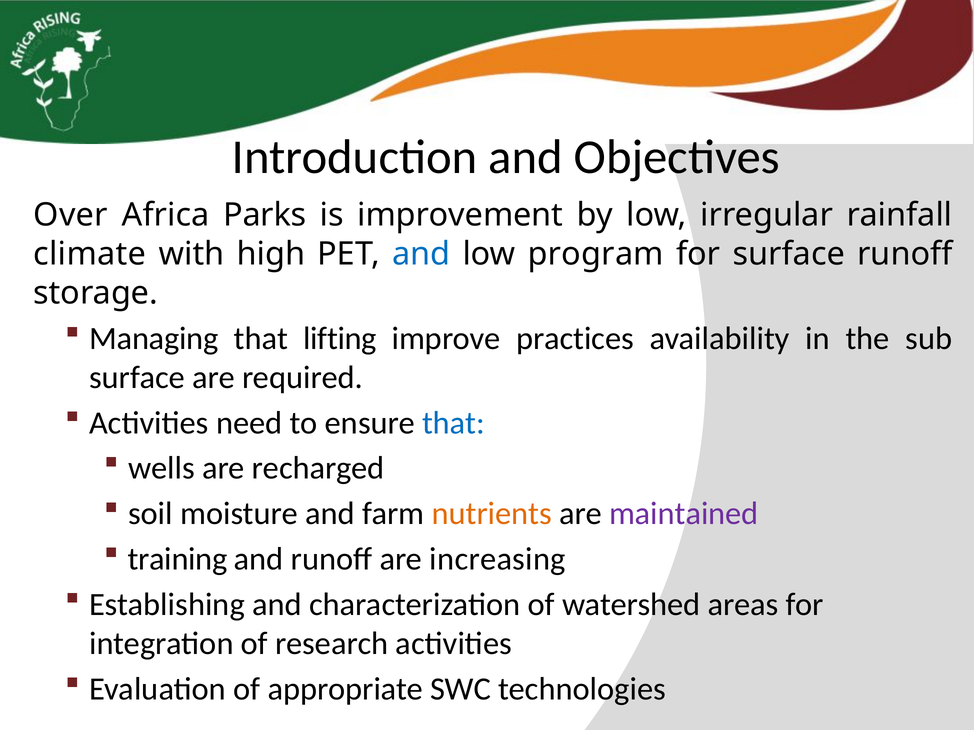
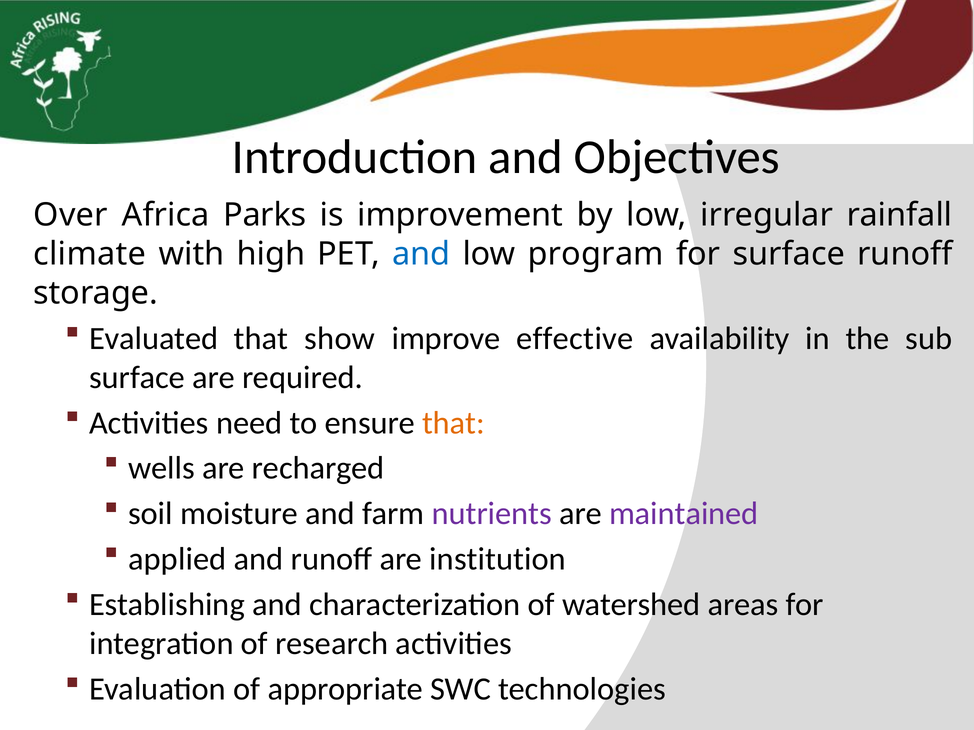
Managing: Managing -> Evaluated (154, 339)
lifting: lifting -> show (340, 339)
practices: practices -> effective (575, 339)
that colour: blue -> orange (453, 423)
nutrients colour: orange -> purple (492, 514)
training: training -> applied (177, 559)
increasing: increasing -> institution (498, 559)
